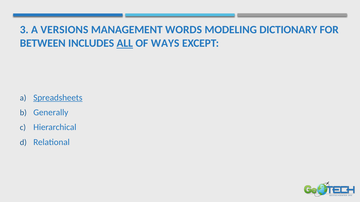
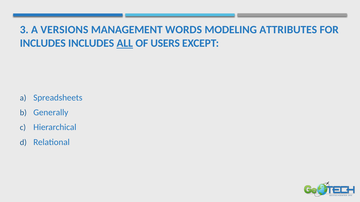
DICTIONARY: DICTIONARY -> ATTRIBUTES (288, 30)
BETWEEN: BETWEEN -> INCLUDES (43, 43)
WAYS: WAYS -> USERS (165, 43)
Spreadsheets underline: present -> none (58, 98)
